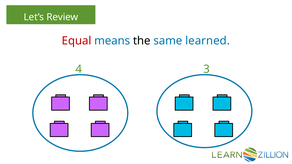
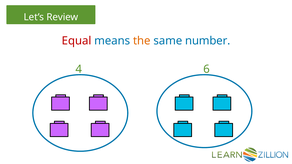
the colour: black -> orange (142, 41)
learned: learned -> number (208, 41)
3: 3 -> 6 (206, 69)
